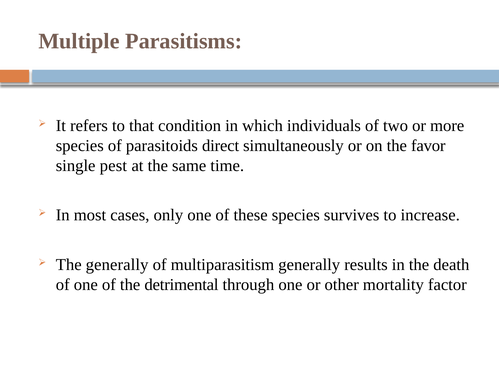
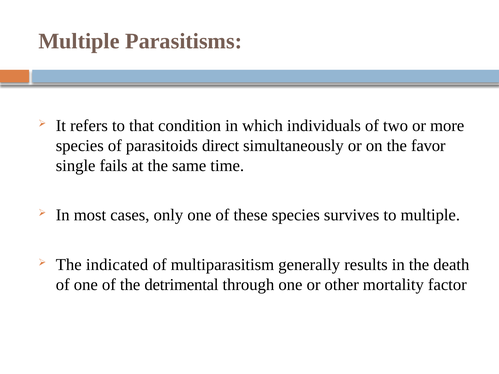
pest: pest -> fails (114, 166)
to increase: increase -> multiple (430, 215)
The generally: generally -> indicated (117, 265)
